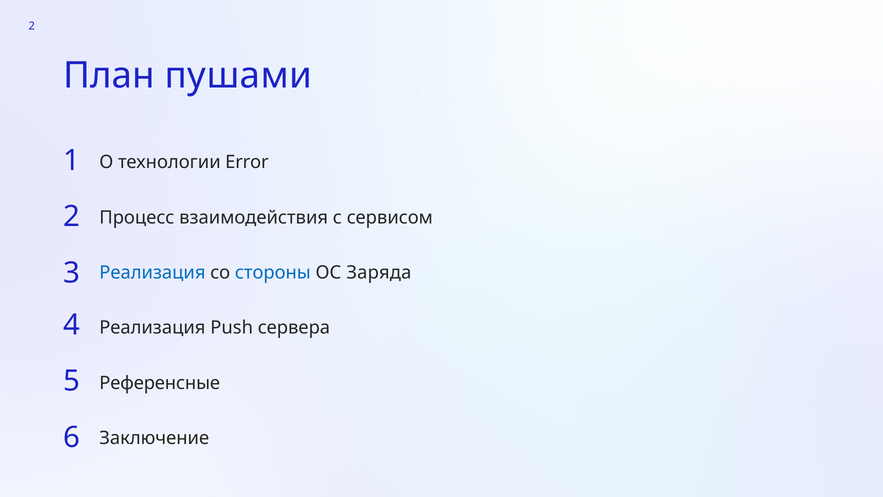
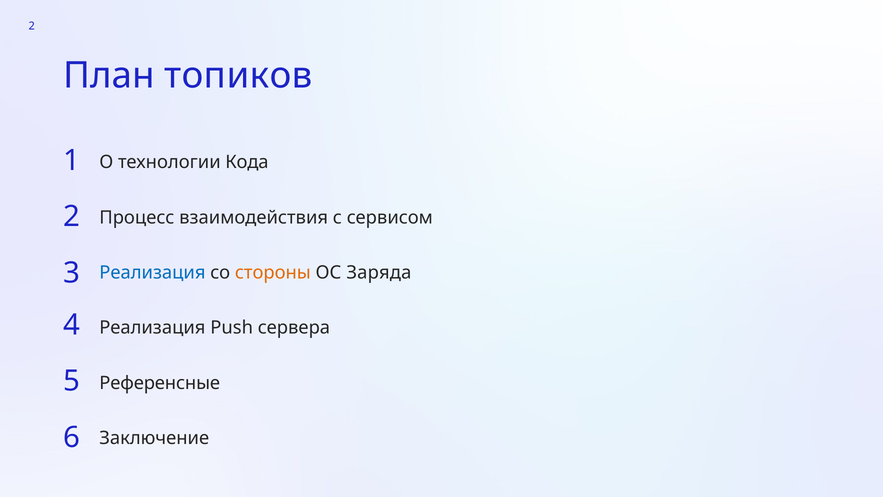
пушами: пушами -> топиков (238, 76)
Error: Error -> Кода (247, 162)
стороны colour: blue -> orange (273, 273)
